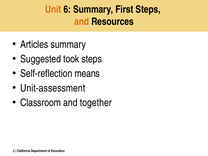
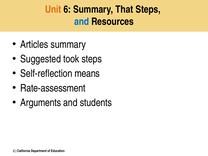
First: First -> That (124, 9)
and colour: orange -> blue (82, 22)
Unit-assessment: Unit-assessment -> Rate-assessment (53, 88)
Classroom: Classroom -> Arguments (41, 103)
together: together -> students (96, 103)
